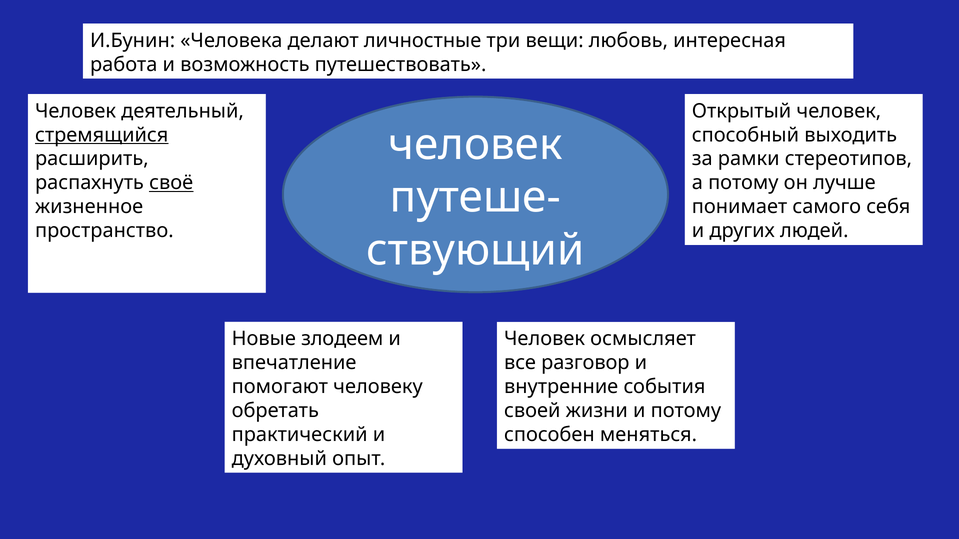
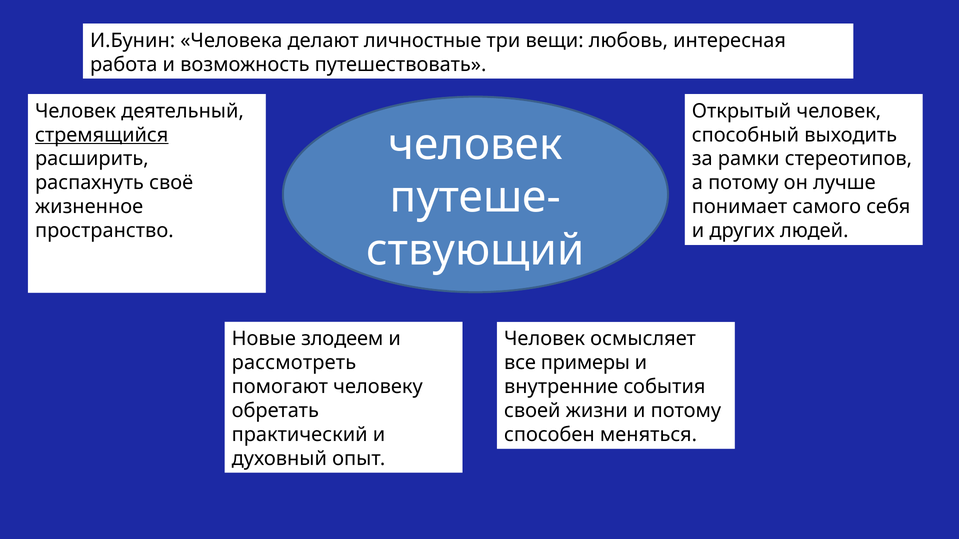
своё underline: present -> none (171, 183)
впечатление: впечатление -> рассмотреть (294, 363)
разговор: разговор -> примеры (585, 363)
